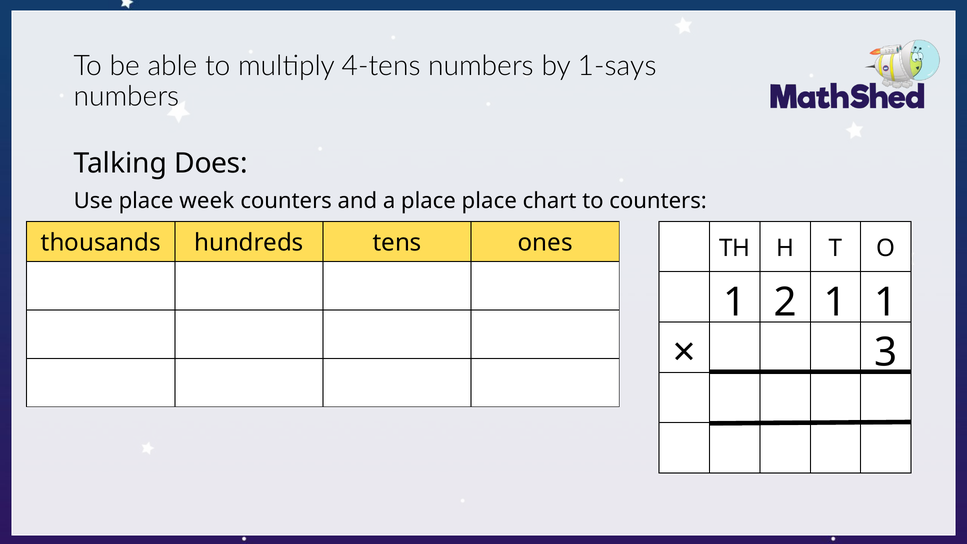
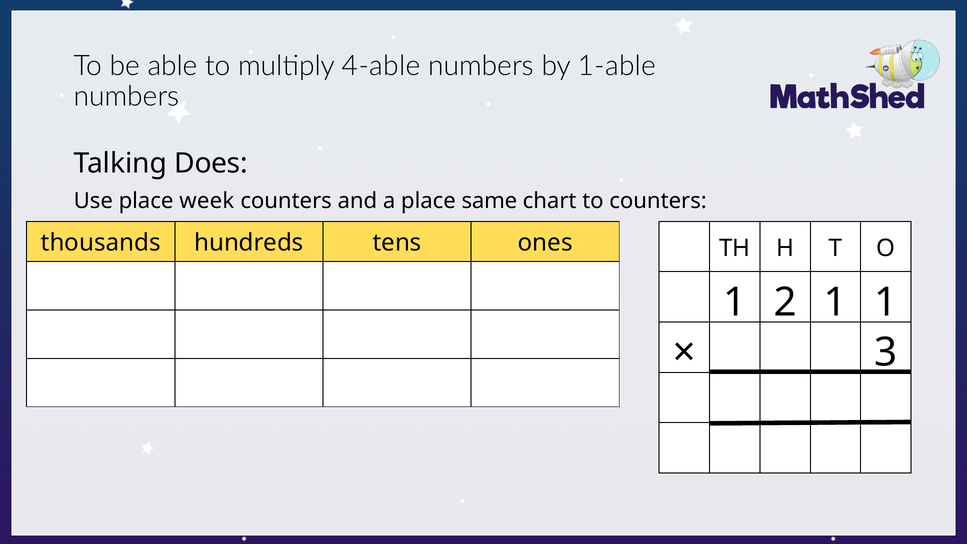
4-tens: 4-tens -> 4-able (381, 66)
1-says: 1-says -> 1-able (617, 66)
place place: place -> same (489, 201)
